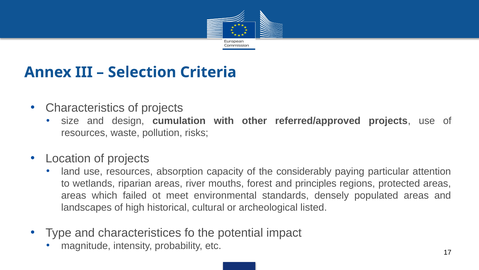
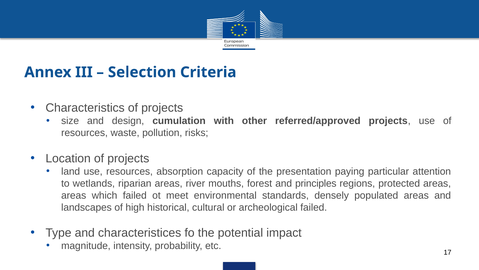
considerably: considerably -> presentation (304, 171)
archeological listed: listed -> failed (314, 207)
